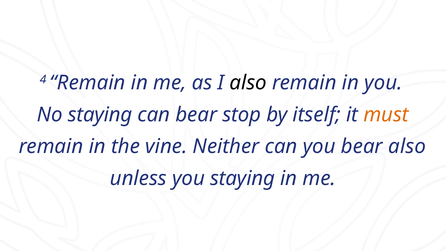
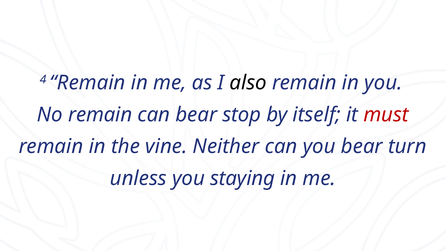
No staying: staying -> remain (100, 115)
must colour: orange -> red (386, 115)
bear also: also -> turn (407, 146)
